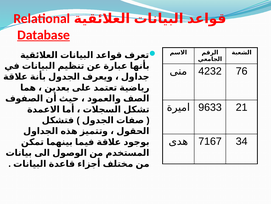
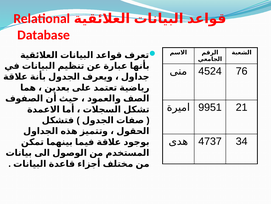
Database underline: present -> none (44, 35)
4232: 4232 -> 4524 (210, 71)
9633: 9633 -> 9951 (210, 107)
7167: 7167 -> 4737 (210, 141)
